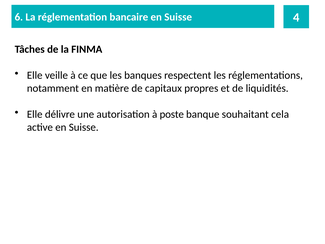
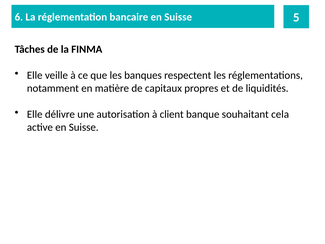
4: 4 -> 5 (296, 18)
poste: poste -> client (172, 114)
